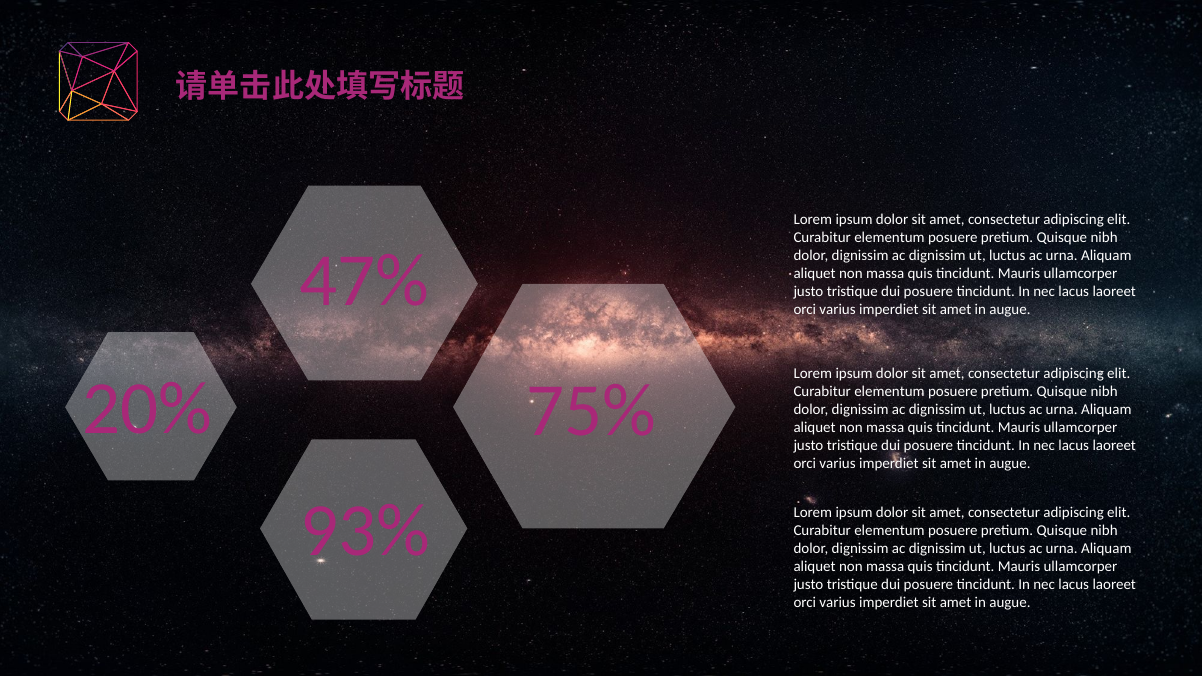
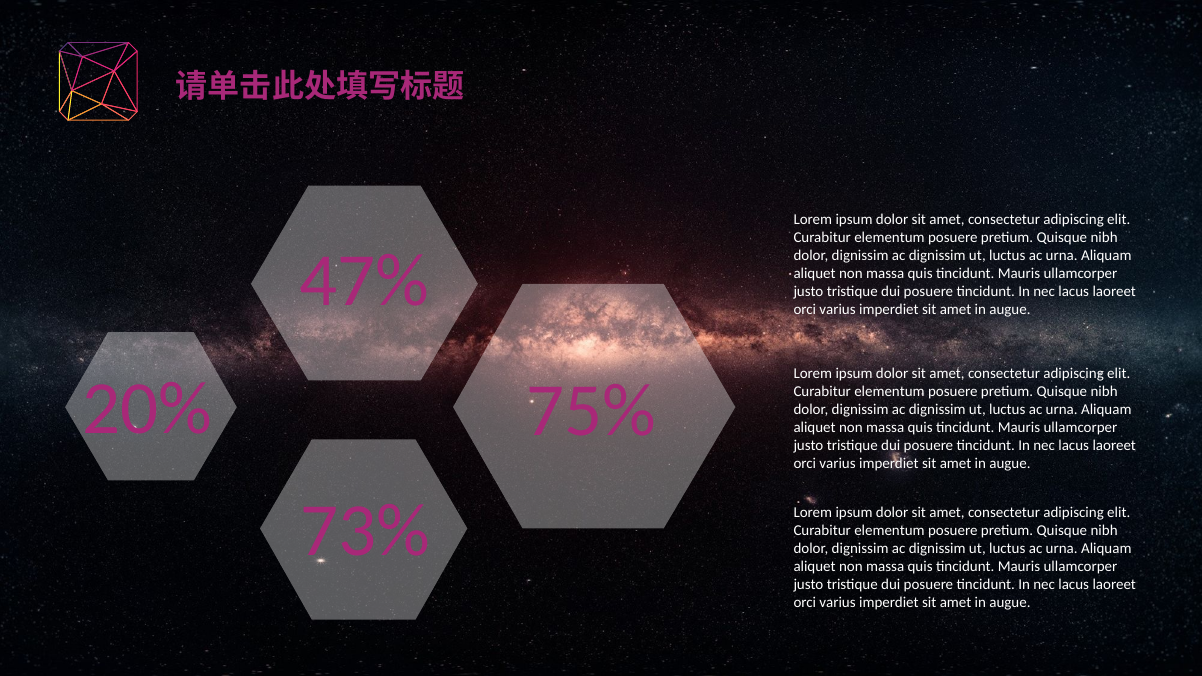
93%: 93% -> 73% (366, 531)
